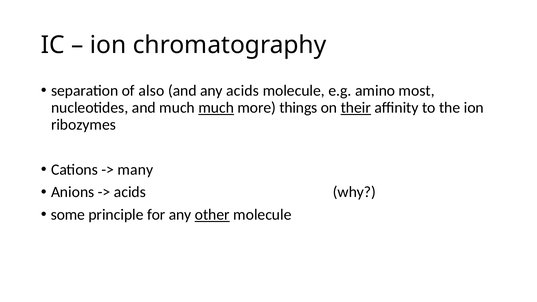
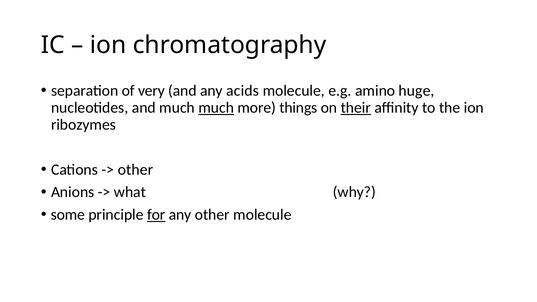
also: also -> very (151, 91)
most: most -> huge (417, 91)
many: many -> other (136, 170)
acids: acids -> what (130, 192)
for underline: none -> present (156, 215)
other underline: present -> none (212, 215)
